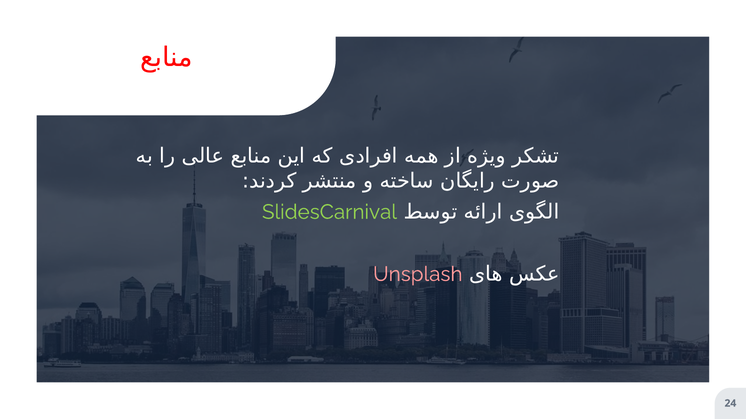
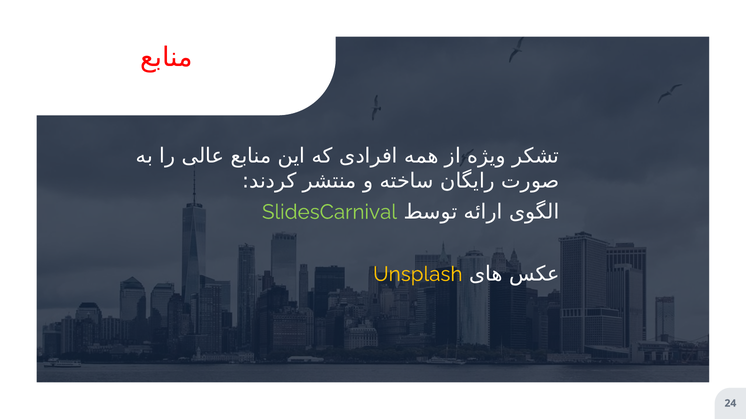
Unsplash colour: pink -> yellow (418, 275)
